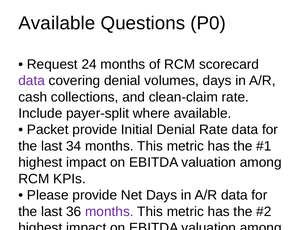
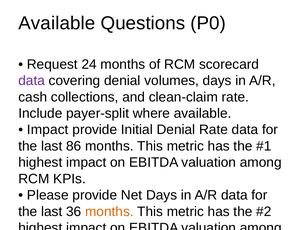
Packet: Packet -> Impact (48, 130)
34: 34 -> 86 (74, 146)
months colour: purple -> orange (109, 212)
